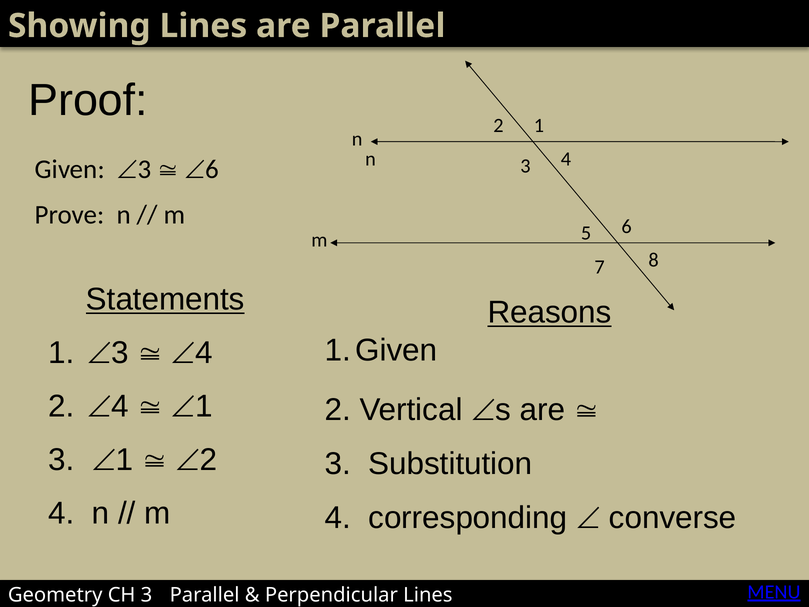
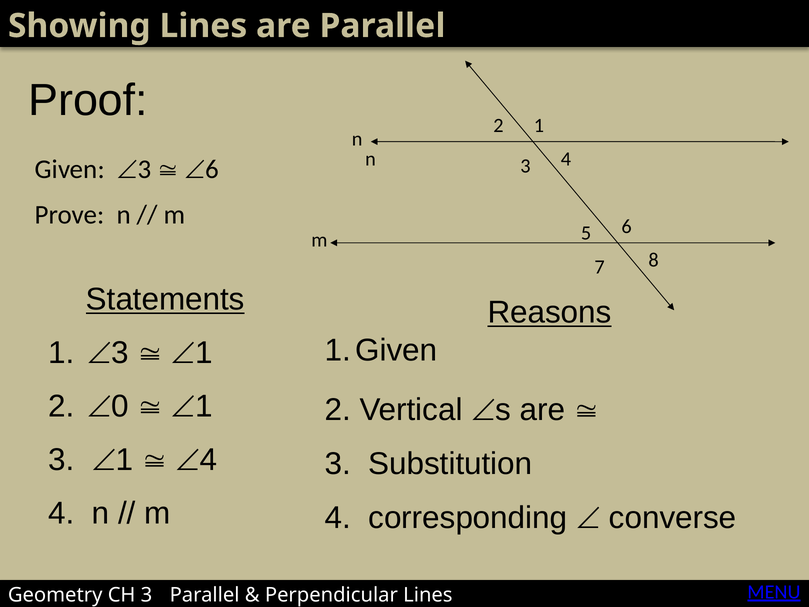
4: 4 -> 1 (204, 353)
4: 4 -> 0 (120, 406)
2: 2 -> 4 (208, 460)
